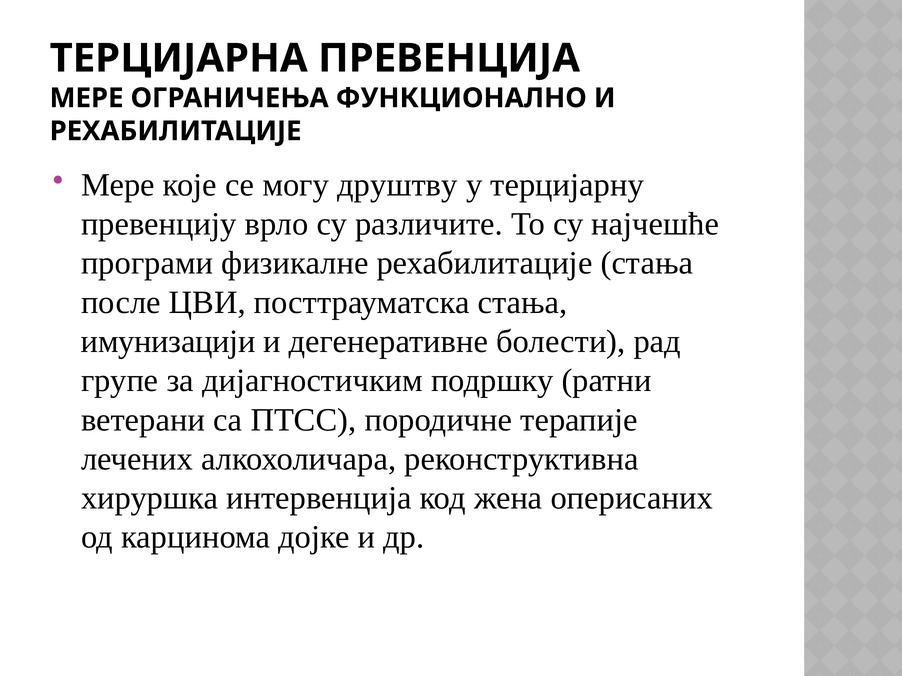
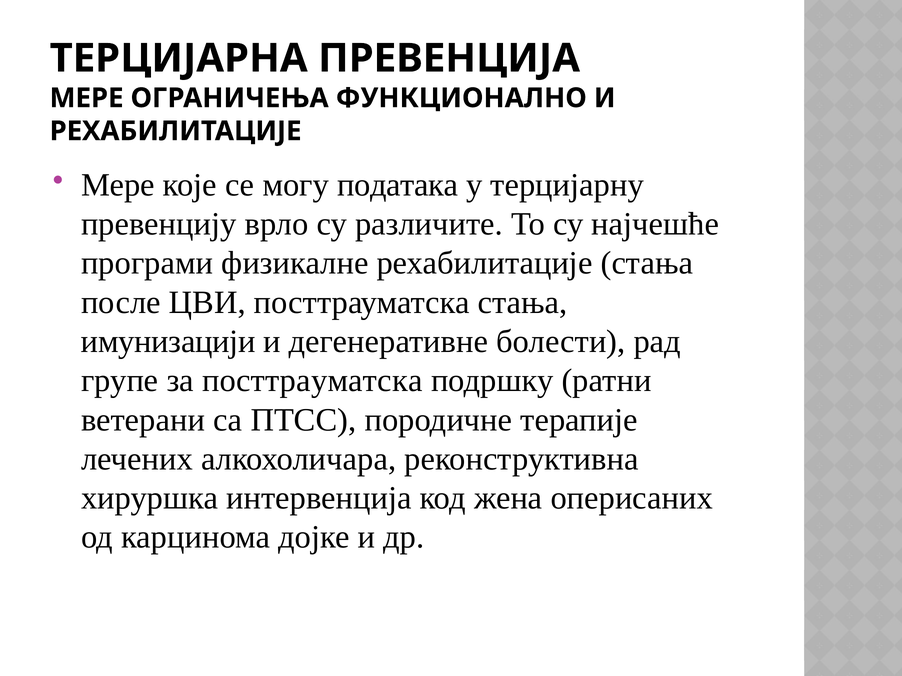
друштву: друштву -> података (398, 185)
за дијагностичким: дијагностичким -> посттрауматска (312, 381)
